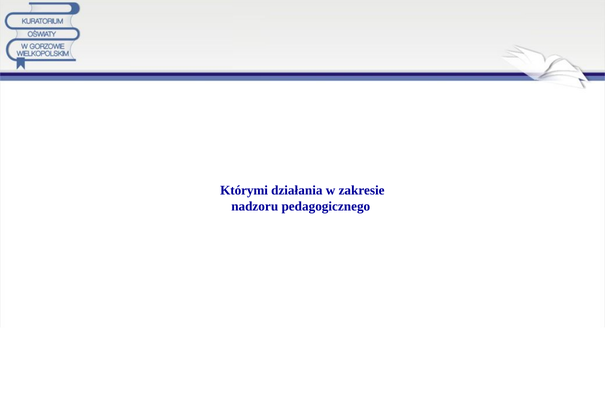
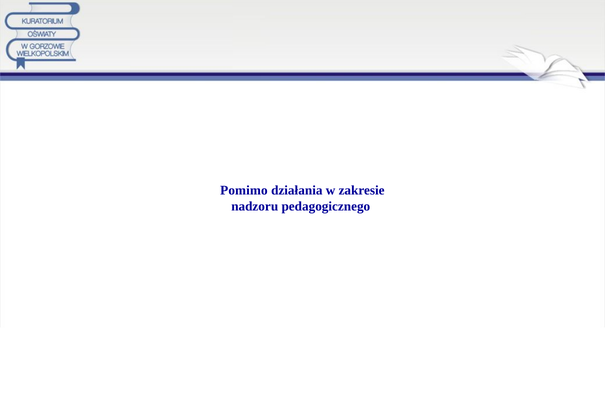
Którymi: Którymi -> Pomimo (244, 191)
